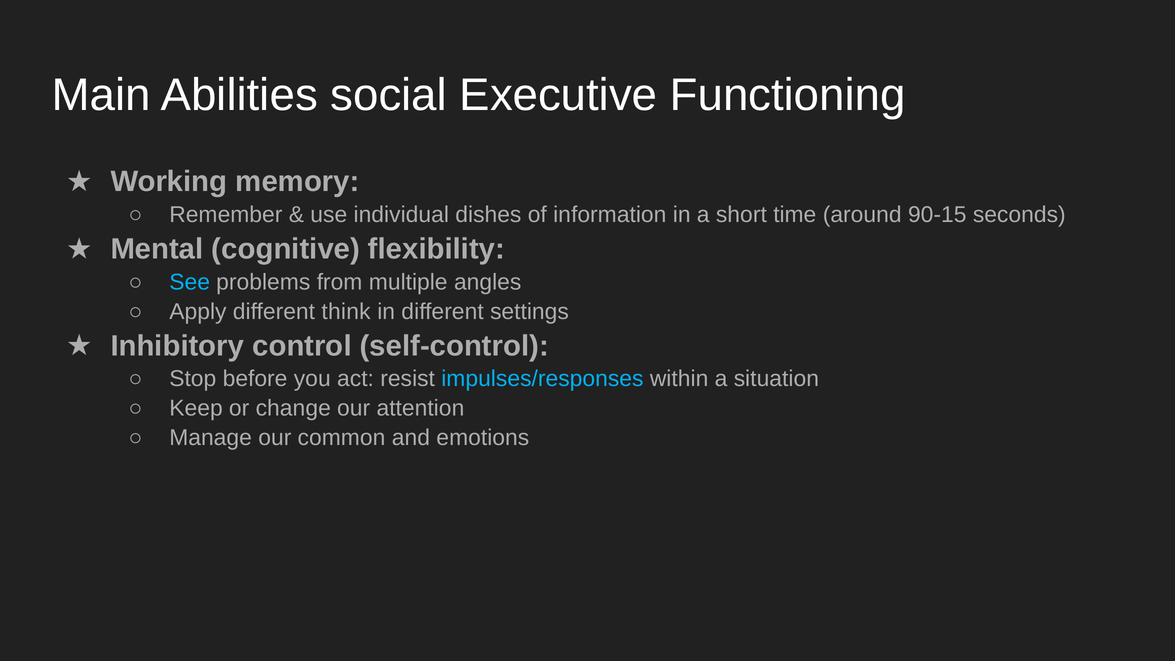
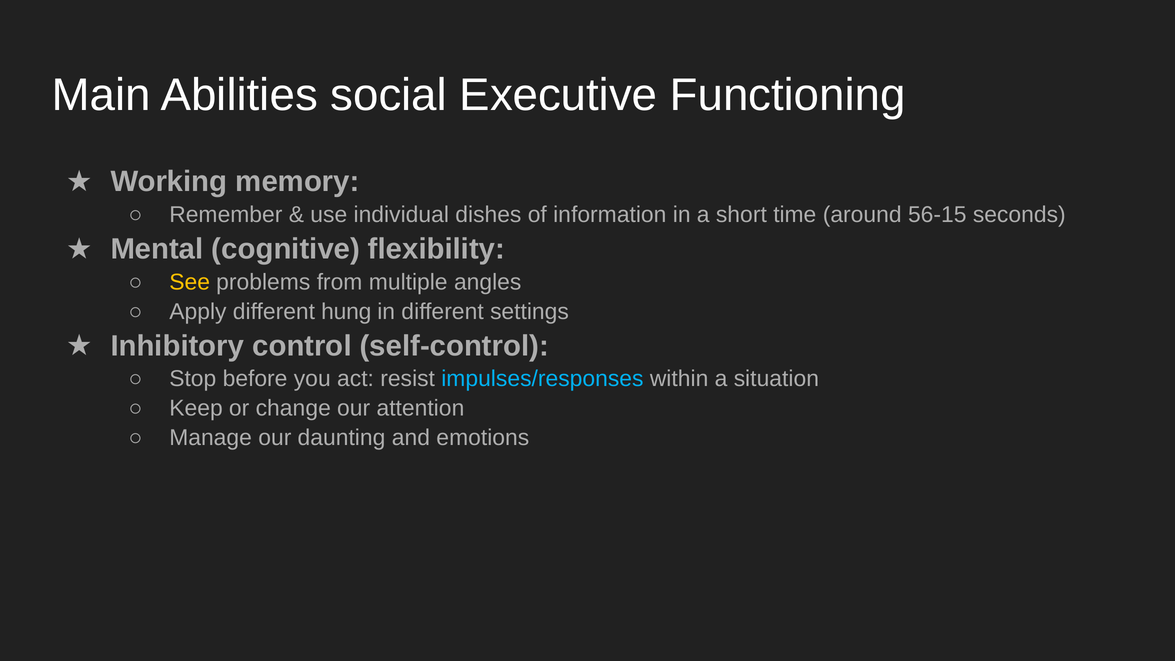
90-15: 90-15 -> 56-15 (937, 215)
See colour: light blue -> yellow (190, 282)
think: think -> hung (346, 312)
common: common -> daunting (342, 438)
